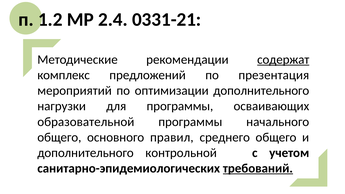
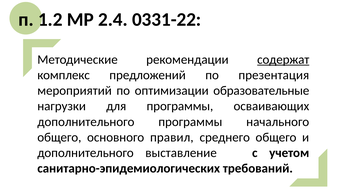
0331-21: 0331-21 -> 0331-22 (167, 20)
оптимизации дополнительного: дополнительного -> образовательные (261, 91)
образовательной: образовательной -> дополнительного (86, 122)
контрольной: контрольной -> выставление (181, 153)
требований underline: present -> none (258, 168)
